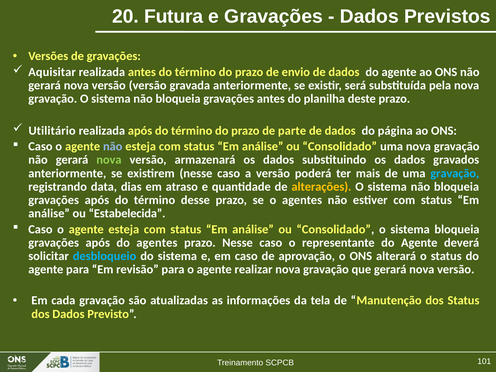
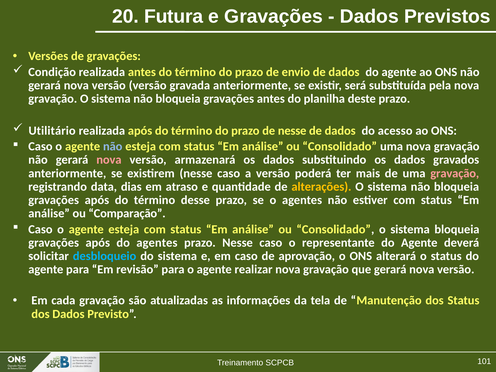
Aquisitar: Aquisitar -> Condição (52, 72)
de parte: parte -> nesse (292, 131)
página: página -> acesso (395, 131)
nova colour: light green -> pink (109, 160)
gravação colour: light blue -> pink (455, 173)
Estabelecida: Estabelecida -> Comparação (127, 213)
